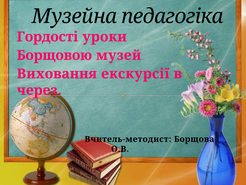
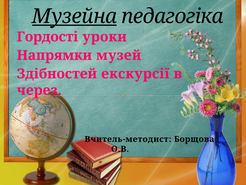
Музейна underline: none -> present (74, 16)
Борщовою: Борщовою -> Напрямки (54, 55)
Виховання: Виховання -> Здібностей (57, 74)
